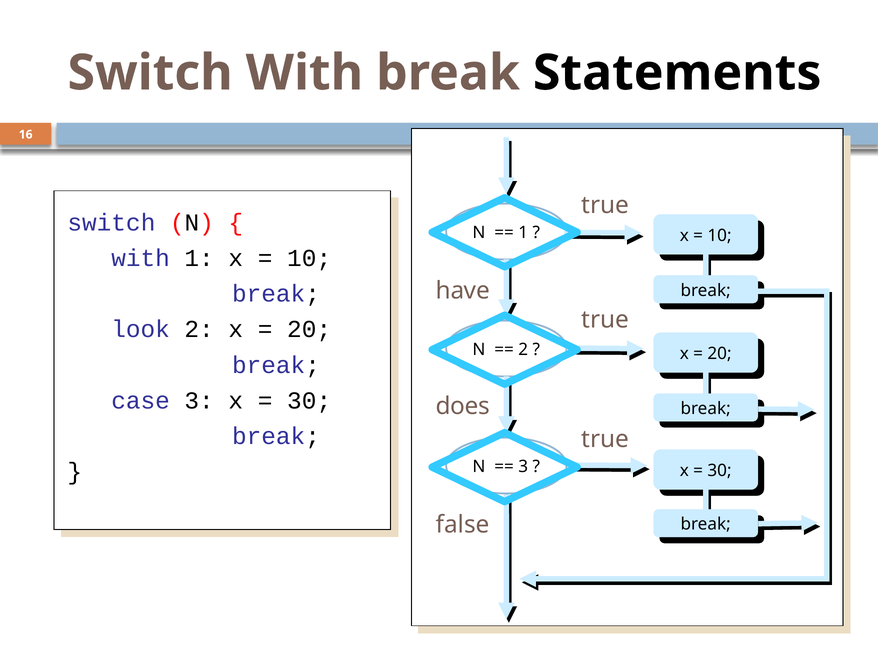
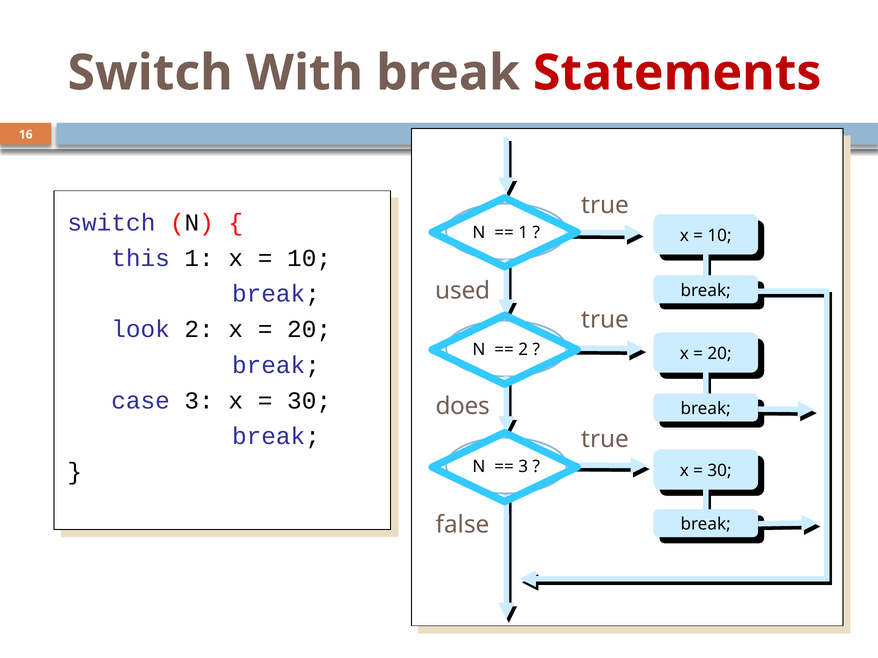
Statements colour: black -> red (677, 73)
with: with -> this (141, 258)
have: have -> used (463, 291)
